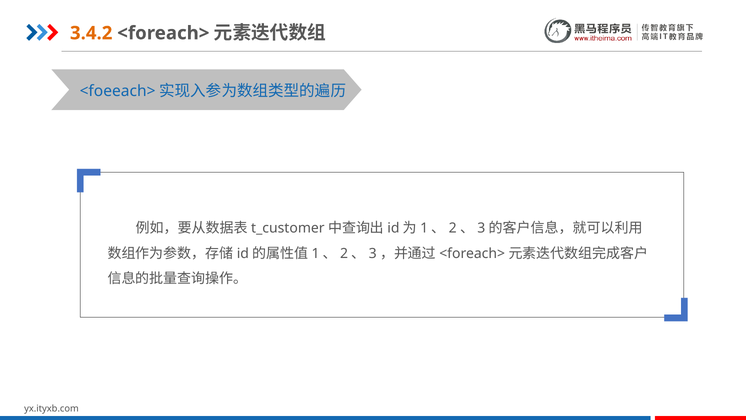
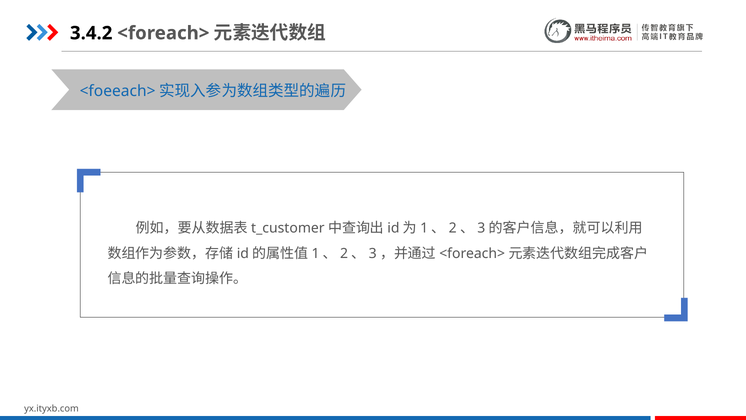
3.4.2 colour: orange -> black (91, 33)
